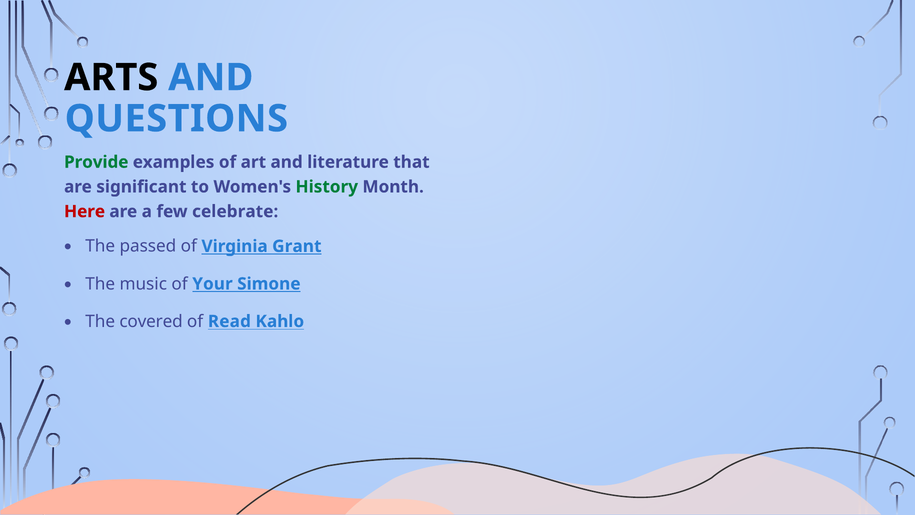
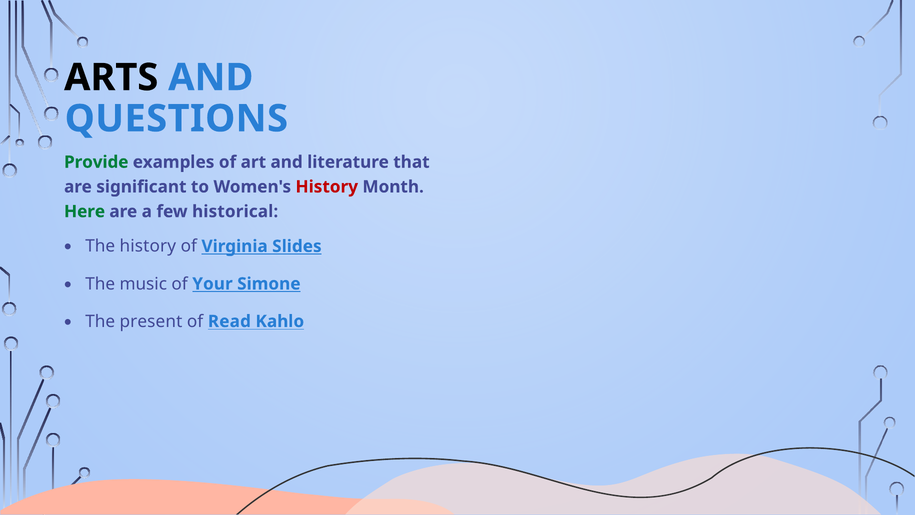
History colour: green -> red (327, 187)
Here colour: red -> green (85, 211)
celebrate: celebrate -> historical (235, 211)
The passed: passed -> history (148, 246)
Grant: Grant -> Slides (297, 246)
covered: covered -> present (151, 321)
